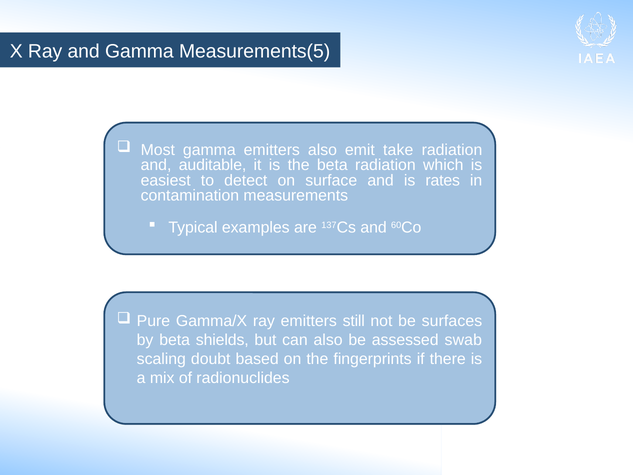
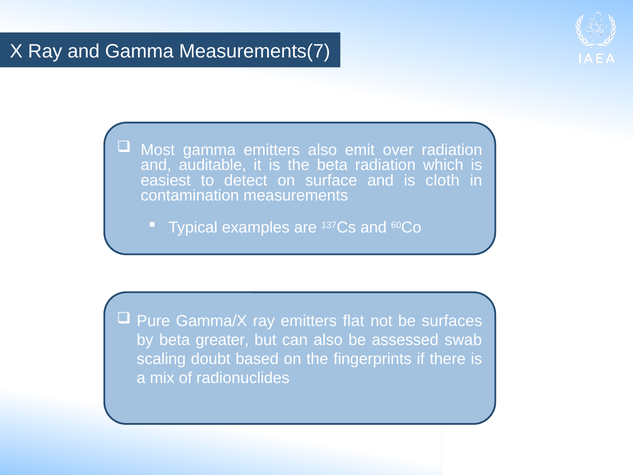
Measurements(5: Measurements(5 -> Measurements(7 (255, 51)
take: take -> over (398, 150)
rates: rates -> cloth (443, 180)
still: still -> flat (354, 321)
shields: shields -> greater (222, 340)
